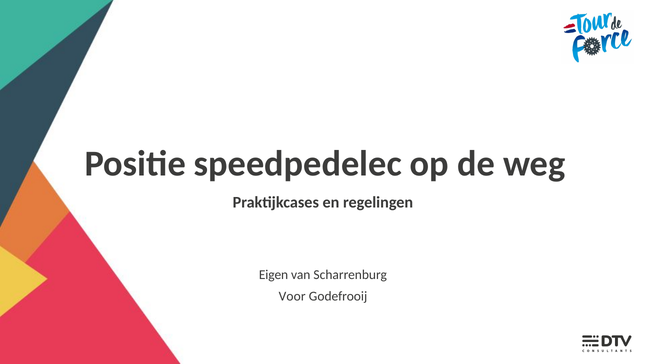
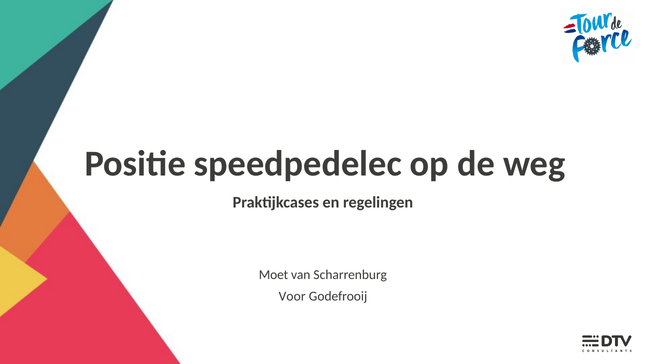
Eigen: Eigen -> Moet (274, 274)
